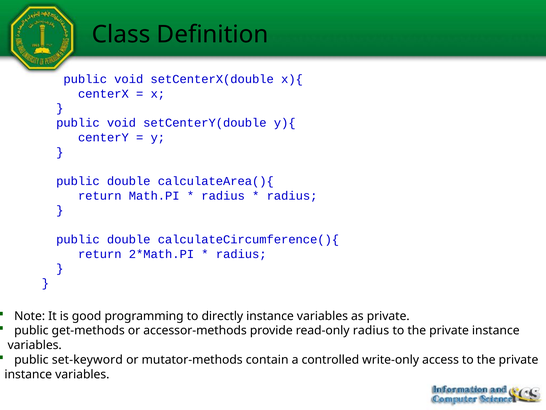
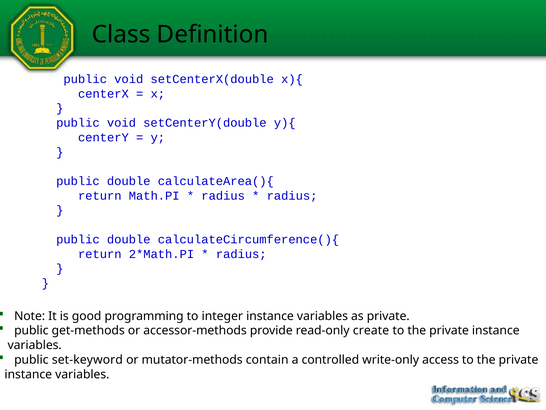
directly: directly -> integer (222, 316)
read-only radius: radius -> create (371, 330)
